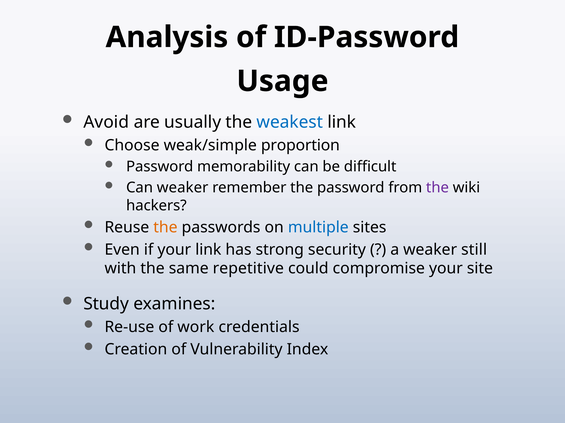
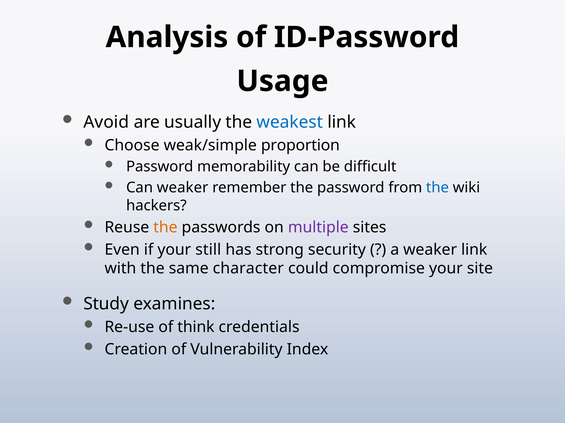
the colour: purple -> blue (437, 188)
multiple colour: blue -> purple (318, 228)
your link: link -> still (208, 250)
weaker still: still -> link (474, 250)
repetitive: repetitive -> character (248, 269)
work: work -> think (196, 328)
